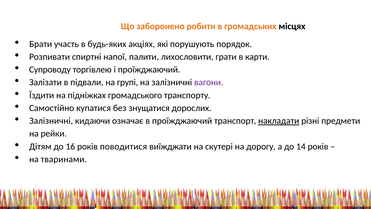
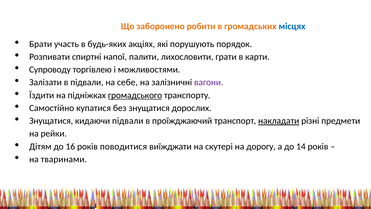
місцях colour: black -> blue (292, 26)
і проїжджаючий: проїжджаючий -> можливостями (149, 70)
групі: групі -> себе (127, 82)
громадського underline: none -> present (135, 95)
Залізничні: Залізничні -> Знущатися (51, 121)
кидаючи означає: означає -> підвали (128, 121)
